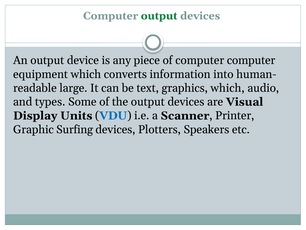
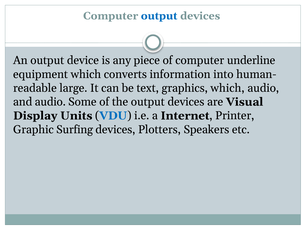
output colour: green -> blue (159, 16)
computer computer: computer -> underline (251, 60)
and types: types -> audio (50, 102)
Scanner: Scanner -> Internet (185, 115)
